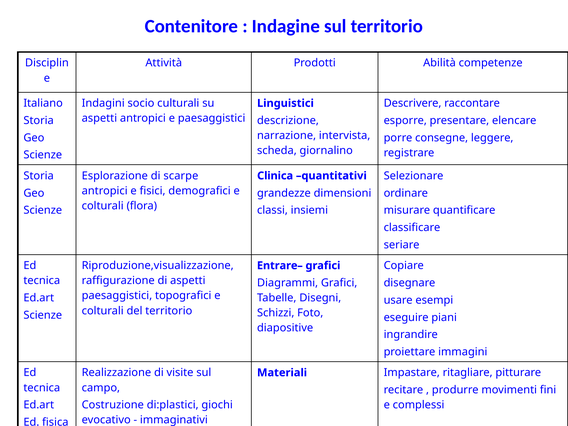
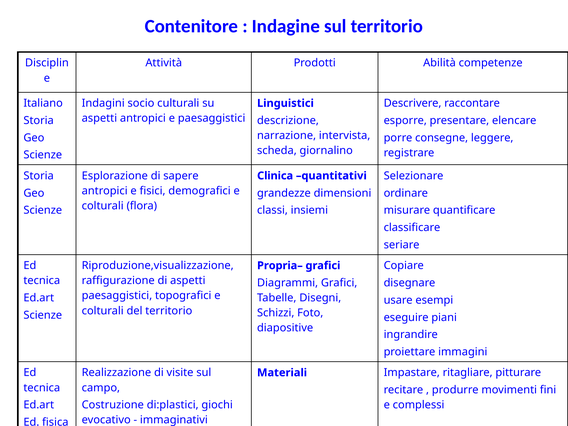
scarpe: scarpe -> sapere (181, 176)
Entrare–: Entrare– -> Propria– (280, 266)
